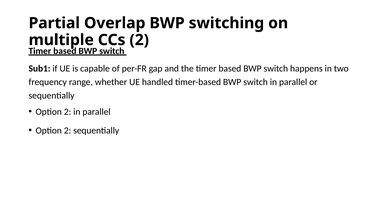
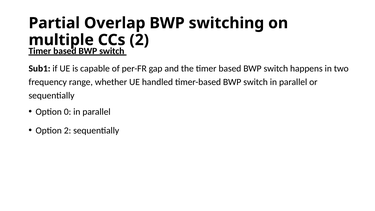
2: 2 -> 0 (68, 112)
